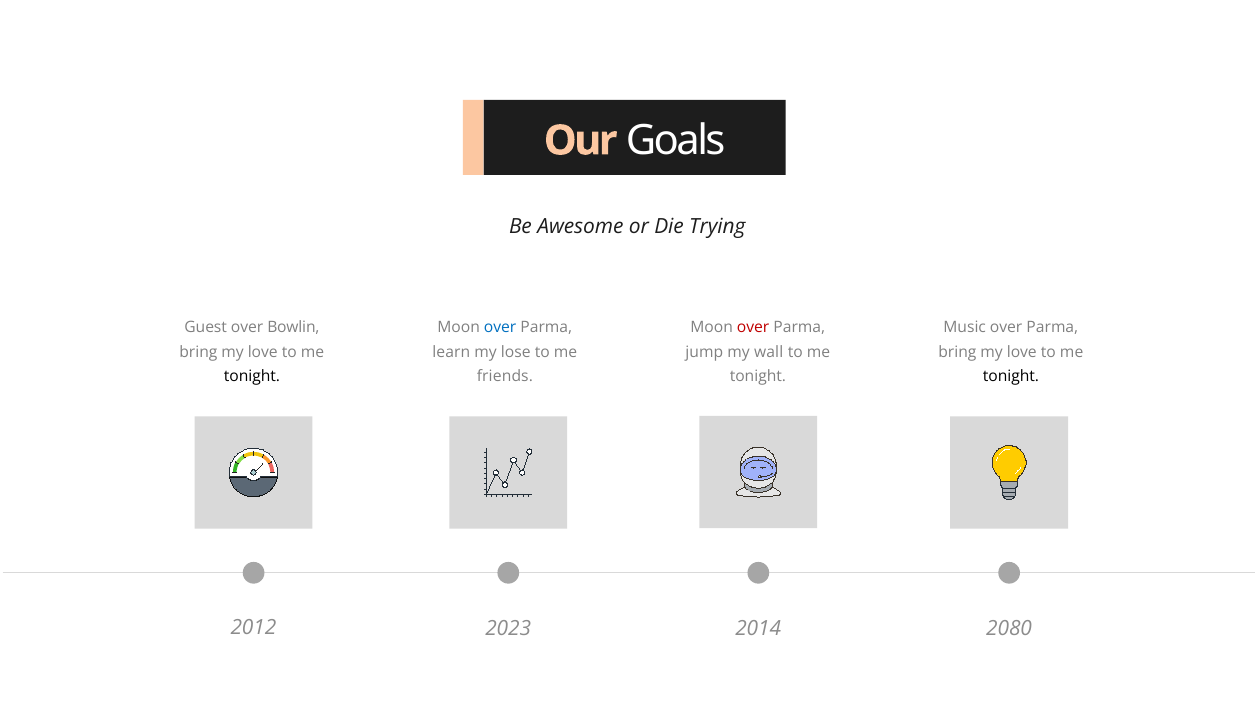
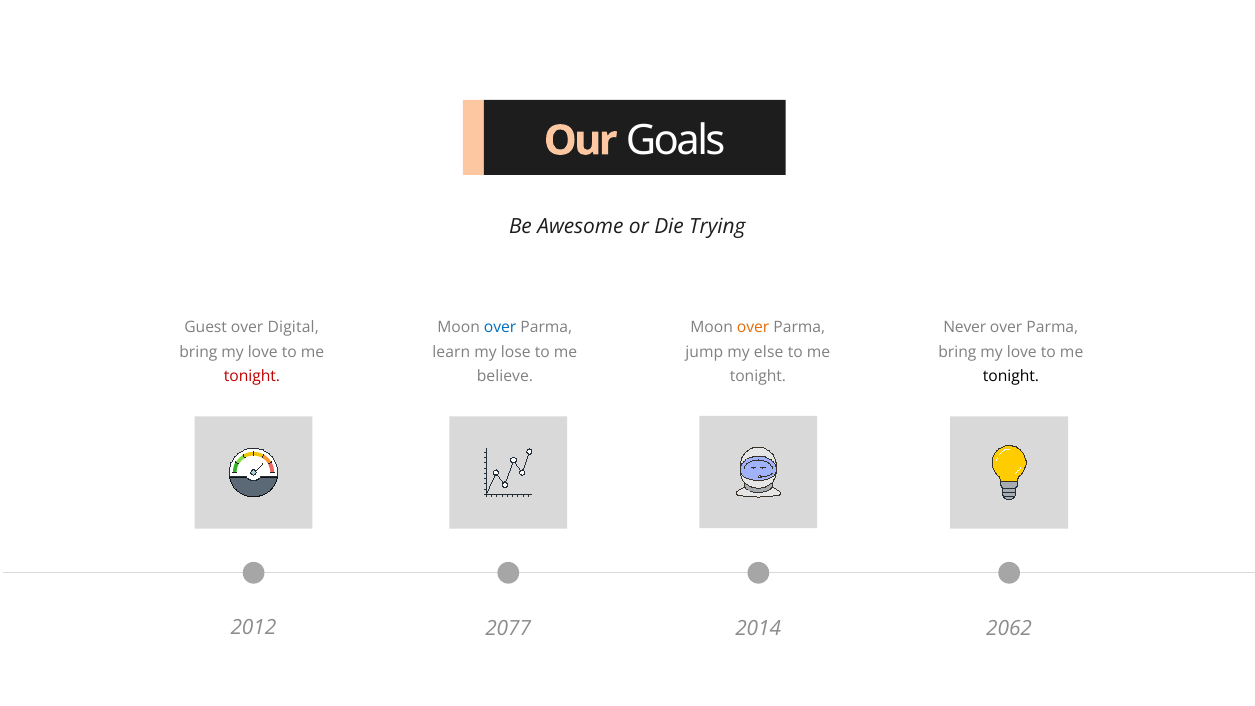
Bowlin: Bowlin -> Digital (293, 327)
over colour: red -> orange (753, 327)
Music: Music -> Never (965, 327)
wall: wall -> else (769, 352)
tonight colour: black -> red (252, 376)
friends: friends -> believe (505, 376)
2023: 2023 -> 2077 (508, 629)
2080: 2080 -> 2062 (1009, 629)
